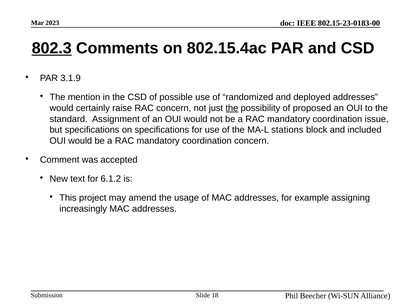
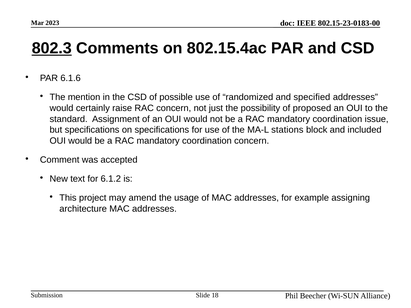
3.1.9: 3.1.9 -> 6.1.6 (71, 78)
deployed: deployed -> specified (312, 97)
the underline: present -> none (232, 108)
increasingly: increasingly -> architecture (83, 209)
